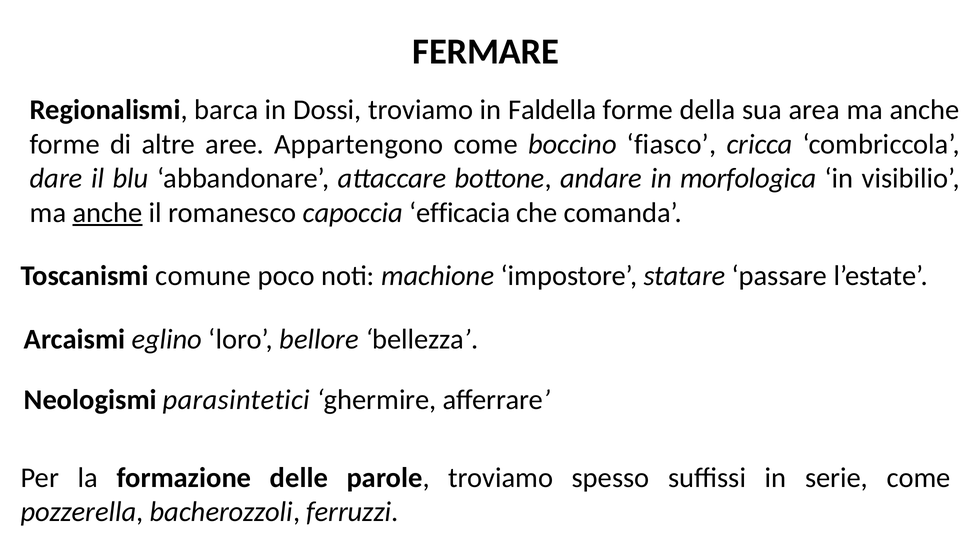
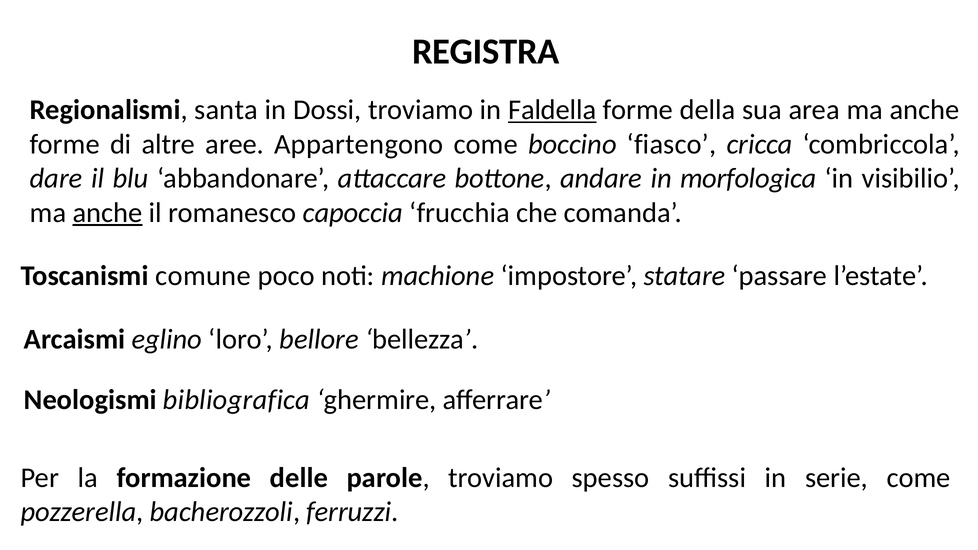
FERMARE: FERMARE -> REGISTRA (486, 52)
barca: barca -> santa (226, 110)
Faldella underline: none -> present (552, 110)
efficacia: efficacia -> frucchia (460, 213)
parasintetici: parasintetici -> bibliografica (236, 400)
